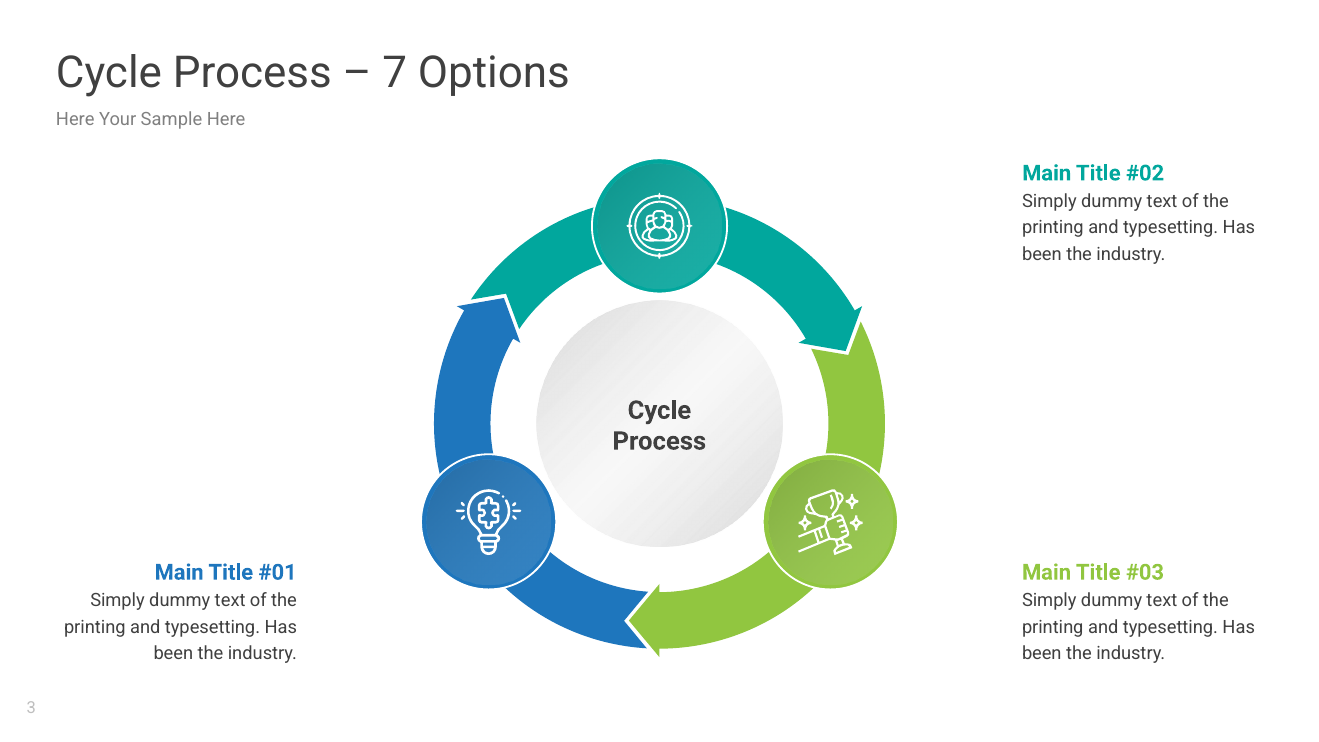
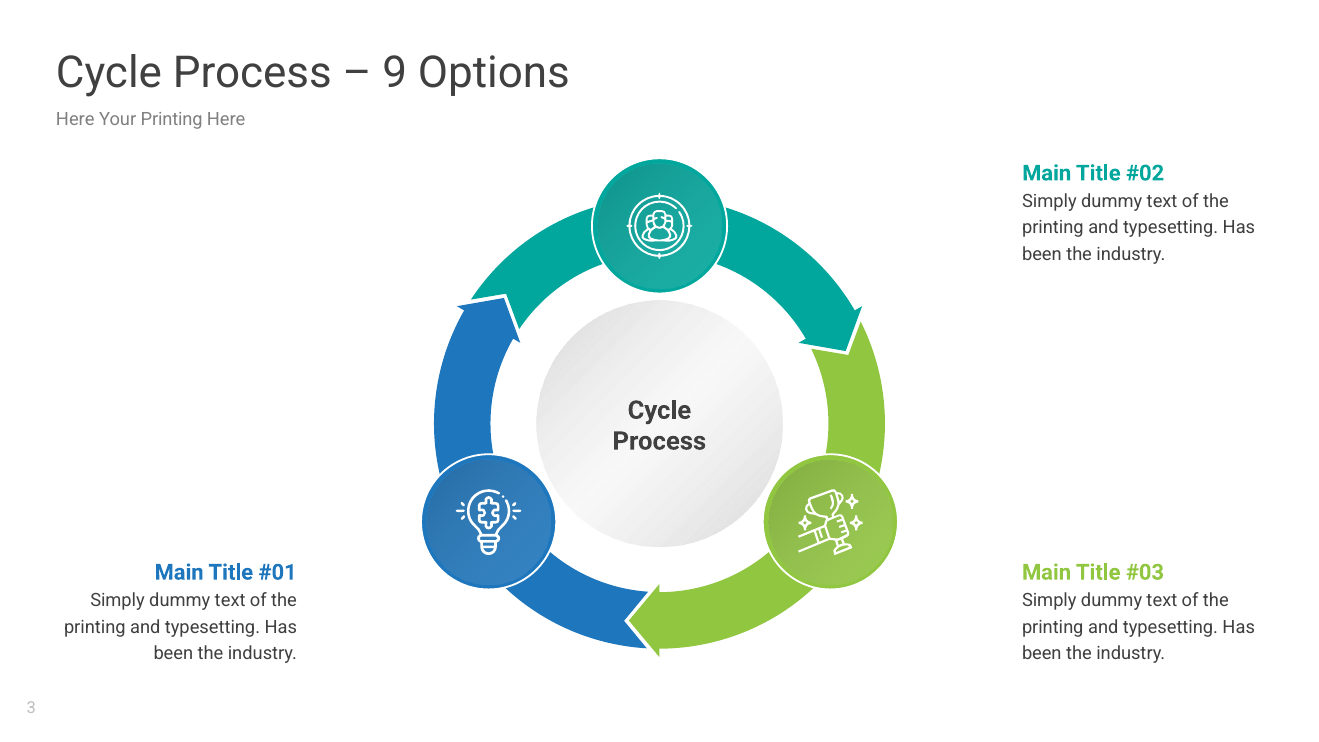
7: 7 -> 9 (395, 73)
Your Sample: Sample -> Printing (172, 119)
